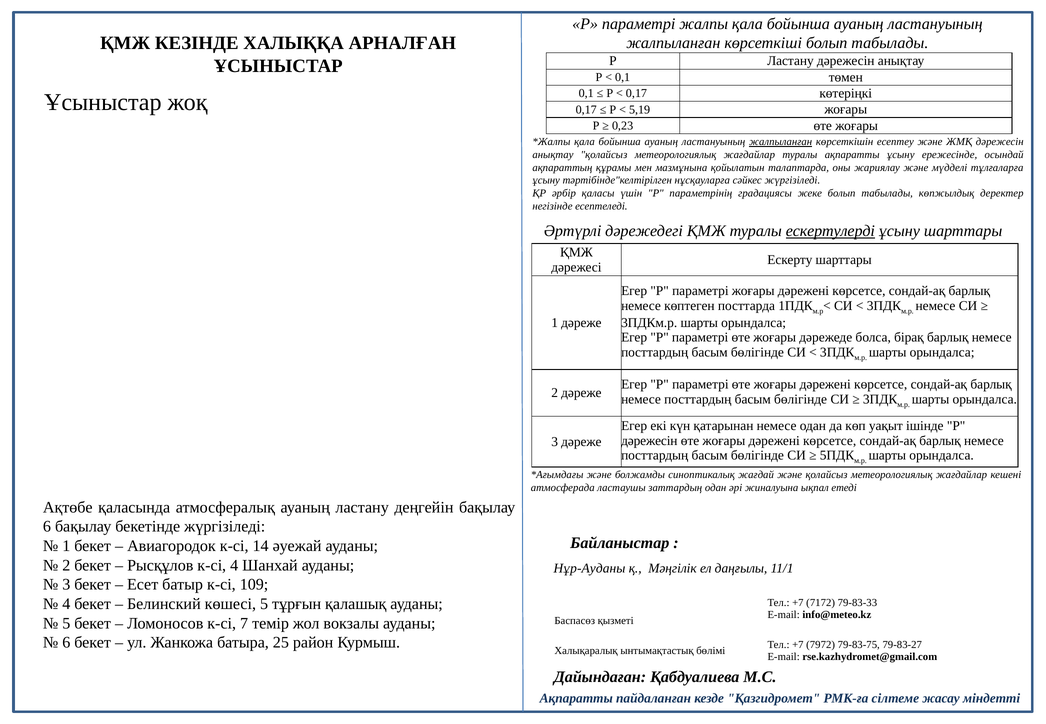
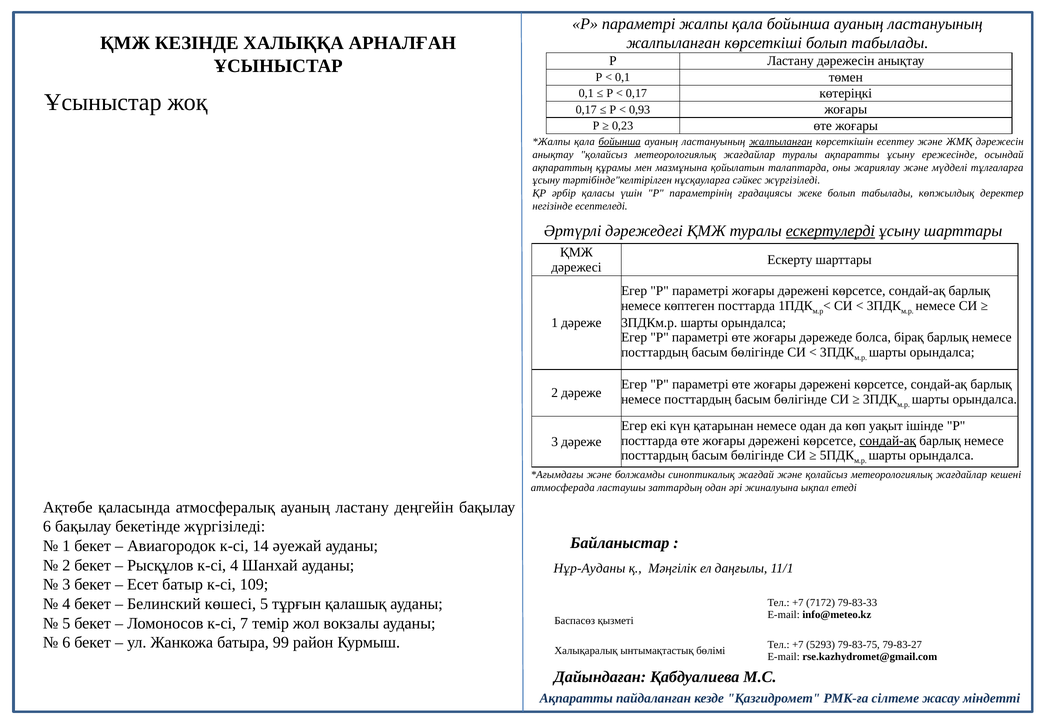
5,19: 5,19 -> 0,93 (640, 110)
бойынша underline: none -> present (620, 142)
дәрежесін: дәрежесін -> посттарда (649, 441)
сондай-ақ underline: none -> present (888, 441)
25: 25 -> 99 (281, 643)
7972: 7972 -> 5293 (821, 645)
